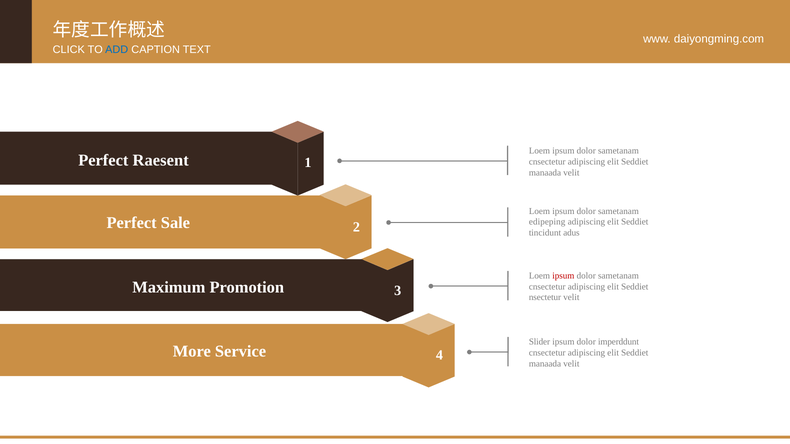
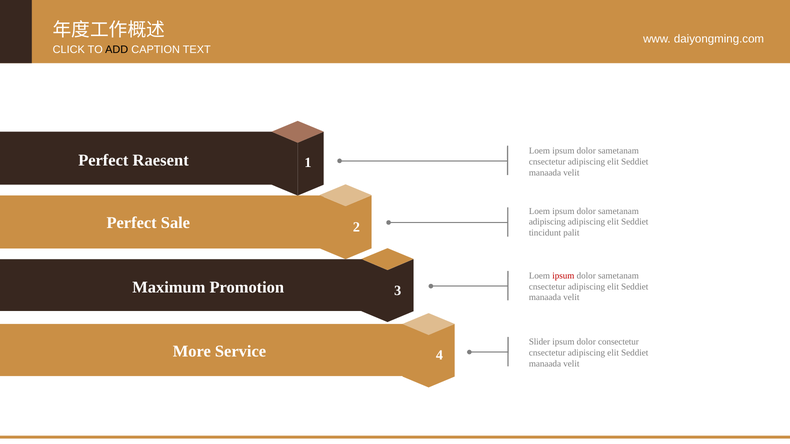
ADD colour: blue -> black (117, 50)
edipeping: edipeping -> adipiscing (547, 222)
adus: adus -> palit (571, 233)
nsectetur: nsectetur -> manaada (545, 298)
imperddunt: imperddunt -> consectetur (618, 342)
